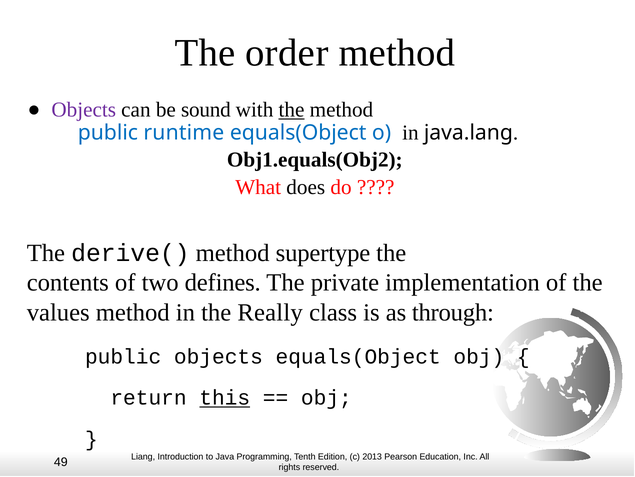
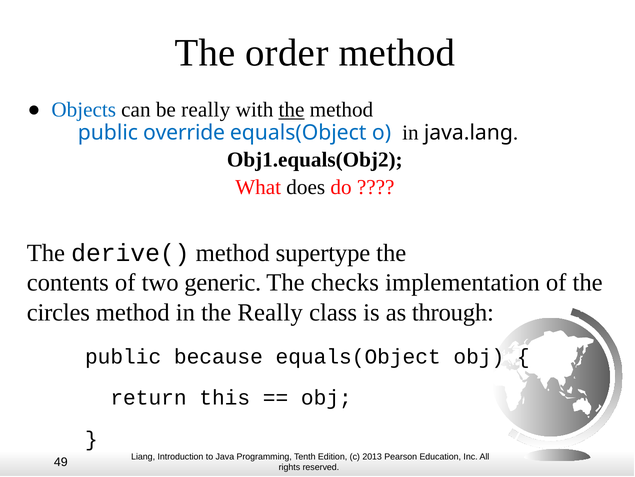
Objects colour: purple -> blue (84, 110)
be sound: sound -> really (206, 110)
runtime: runtime -> override (184, 133)
defines: defines -> generic (223, 282)
private: private -> checks (345, 282)
values: values -> circles (58, 312)
public objects: objects -> because (218, 356)
this underline: present -> none (225, 397)
